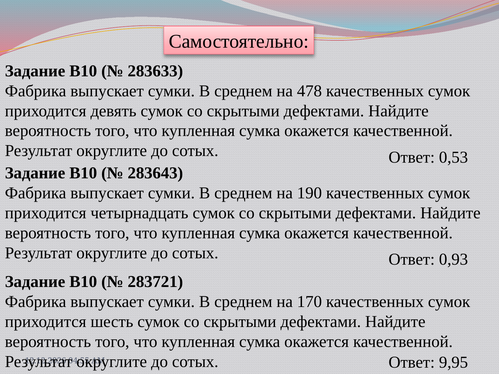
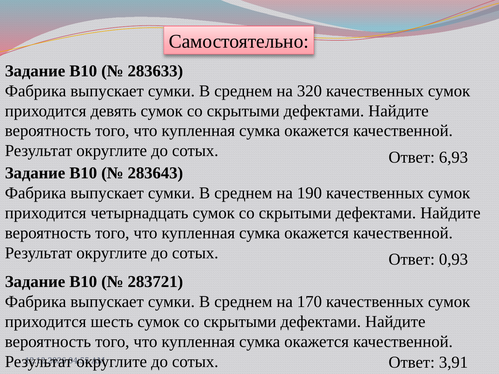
478: 478 -> 320 (309, 91)
0,53: 0,53 -> 6,93 (453, 157)
9,95: 9,95 -> 3,91 (453, 363)
